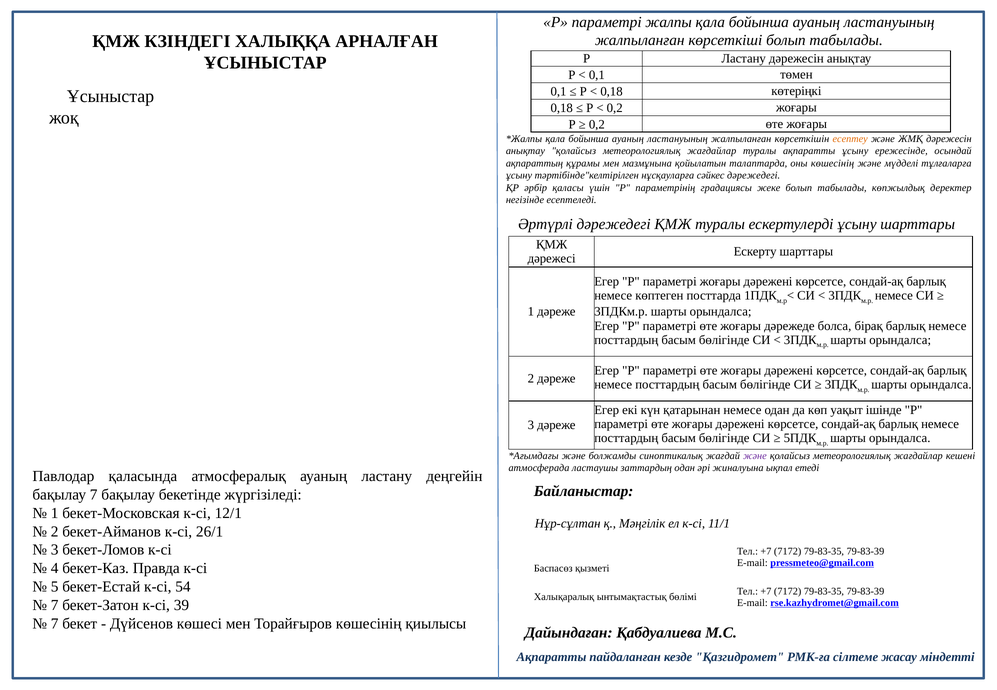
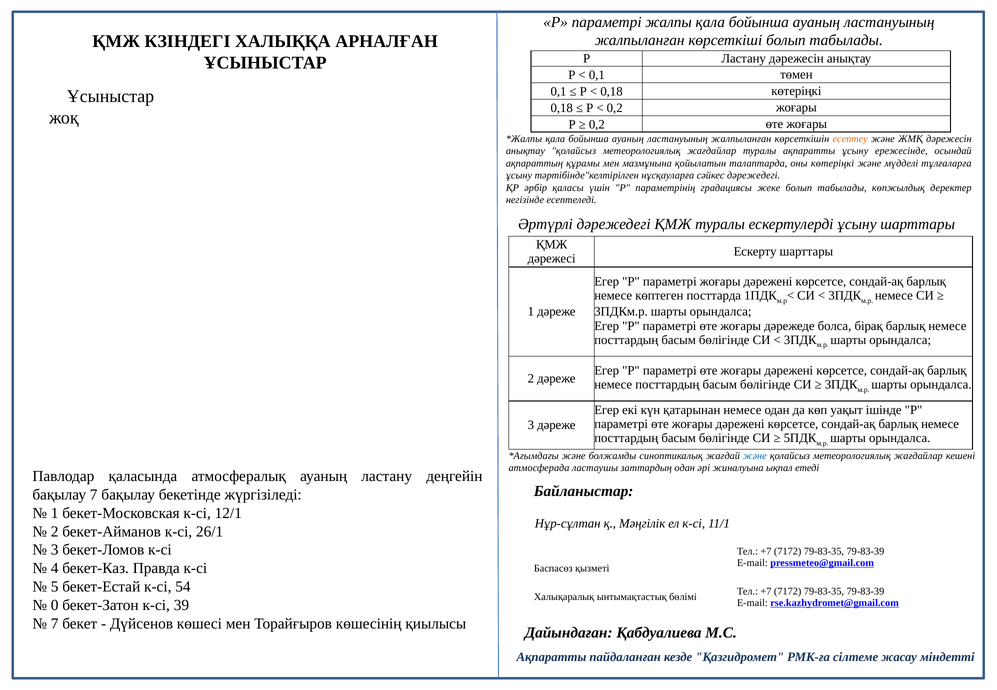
оны көшесінің: көшесінің -> көтеріңкі (833, 163)
және colour: purple -> blue (755, 456)
7: 7 -> 0 (55, 605)
